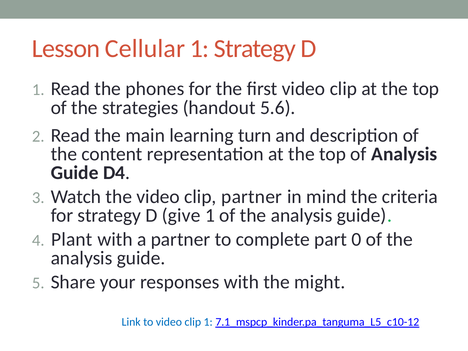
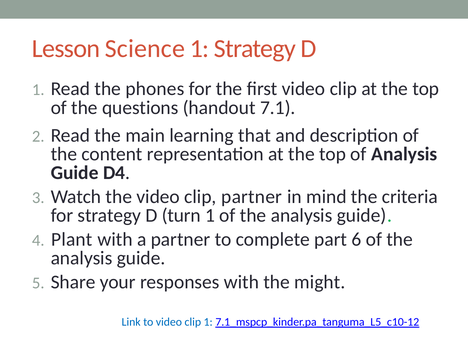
Cellular: Cellular -> Science (145, 49)
strategies: strategies -> questions (140, 108)
5.6: 5.6 -> 7.1 (278, 108)
turn: turn -> that (255, 135)
give: give -> turn (181, 215)
0: 0 -> 6 (356, 239)
